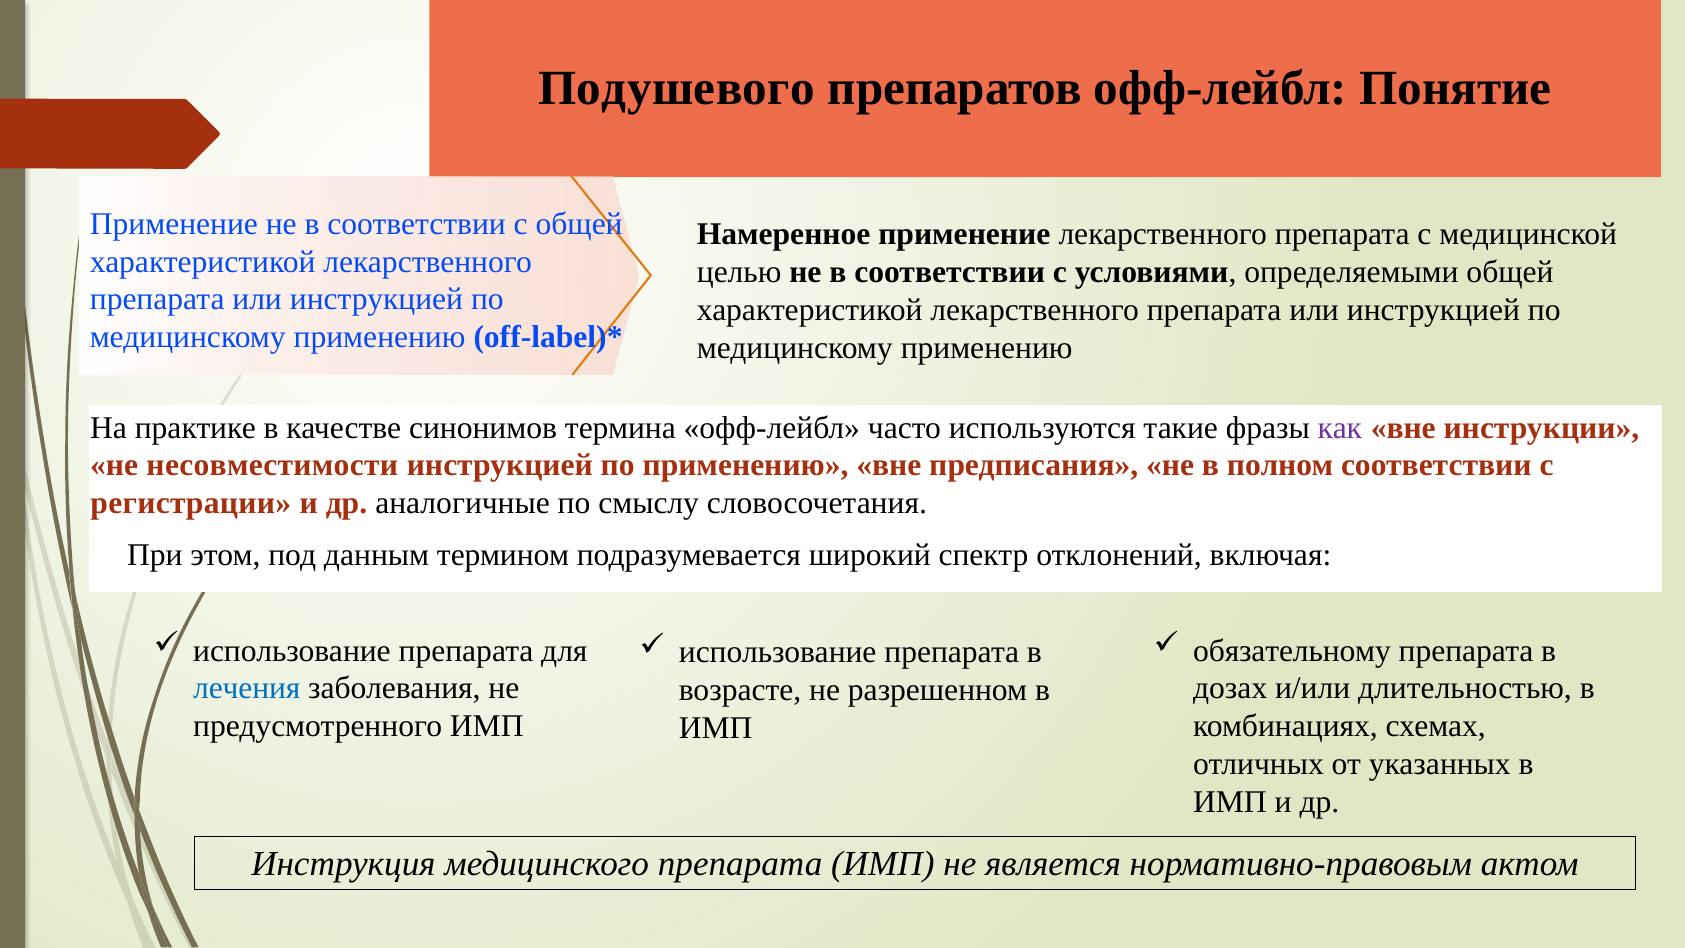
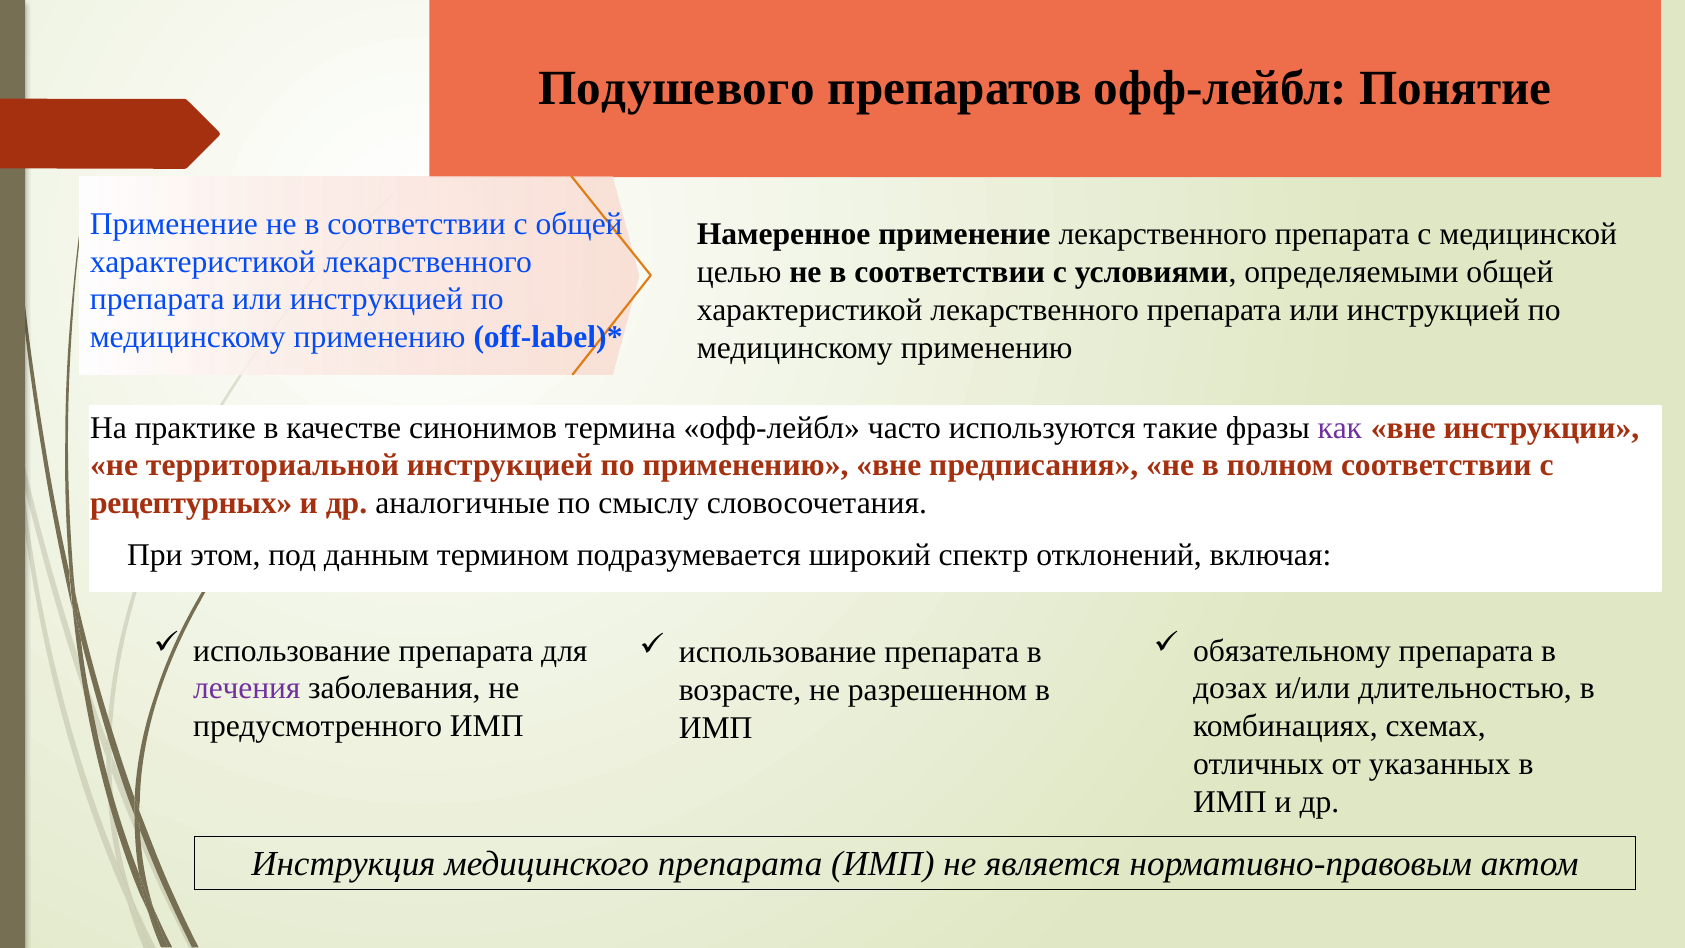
несовместимости: несовместимости -> территориальной (272, 465)
регистрации: регистрации -> рецептурных (191, 503)
лечения colour: blue -> purple (247, 688)
